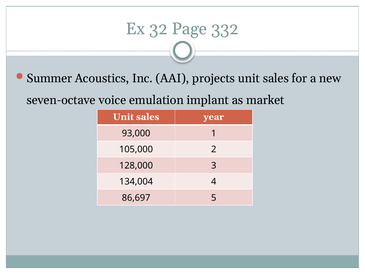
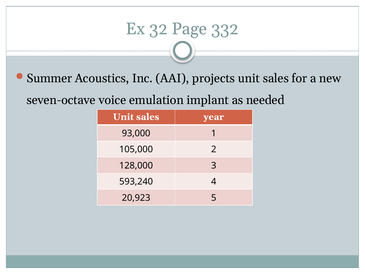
market: market -> needed (265, 100)
134,004: 134,004 -> 593,240 (136, 182)
86,697: 86,697 -> 20,923 (136, 198)
